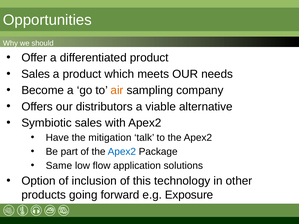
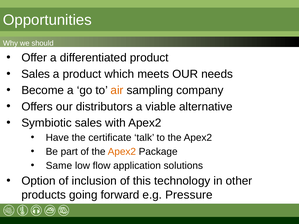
mitigation: mitigation -> certificate (110, 138)
Apex2 colour: blue -> orange (122, 152)
Exposure: Exposure -> Pressure (189, 195)
